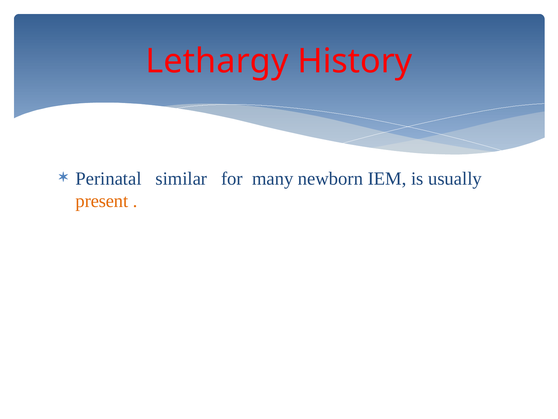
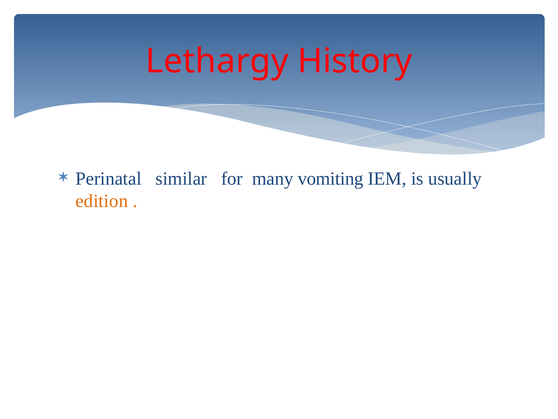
newborn: newborn -> vomiting (331, 179)
present: present -> edition (102, 201)
